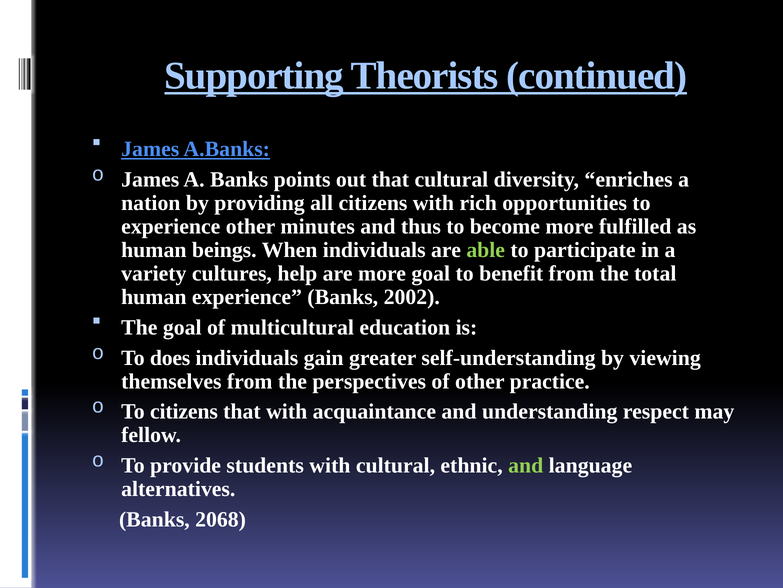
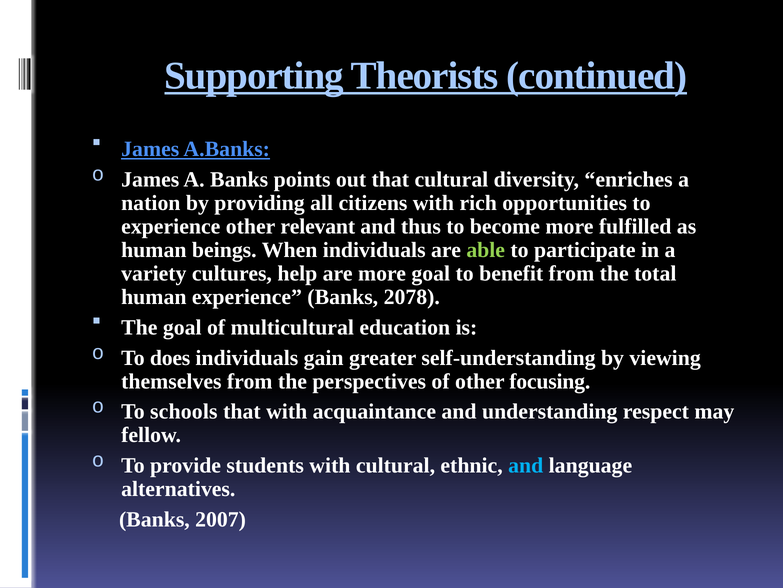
minutes: minutes -> relevant (318, 226)
2002: 2002 -> 2078 (412, 297)
practice: practice -> focusing (550, 381)
To citizens: citizens -> schools (184, 411)
and colour: light green -> light blue (526, 465)
2068: 2068 -> 2007 (221, 519)
